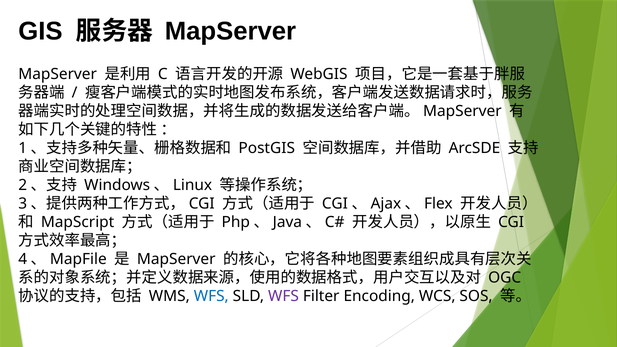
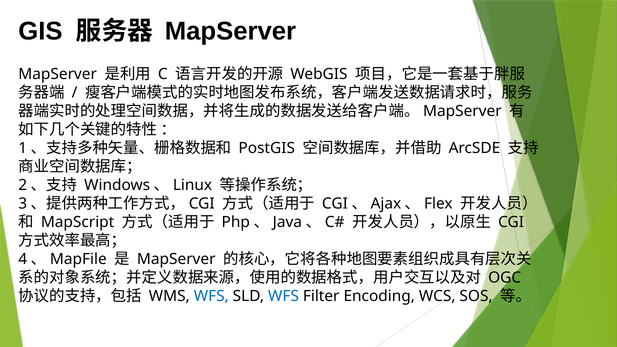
WFS colour: purple -> blue (284, 296)
